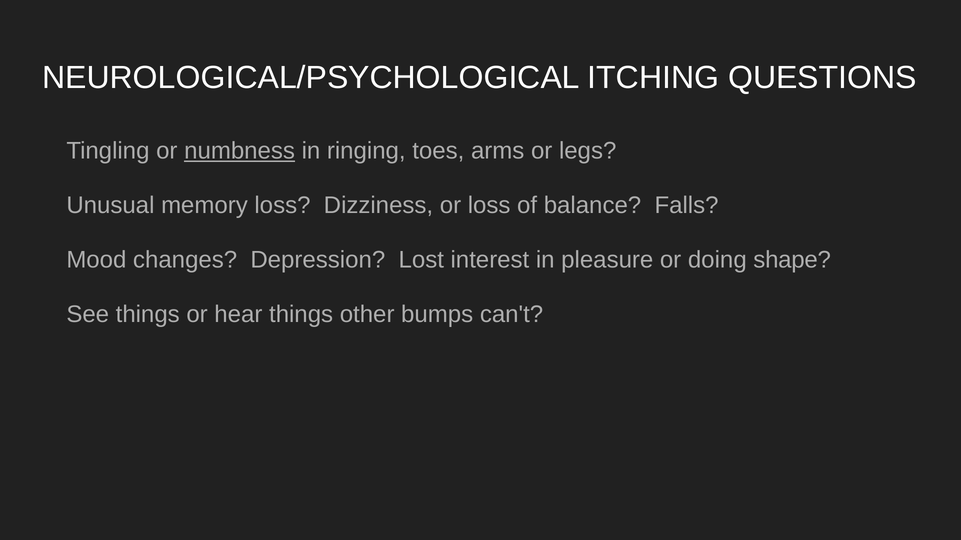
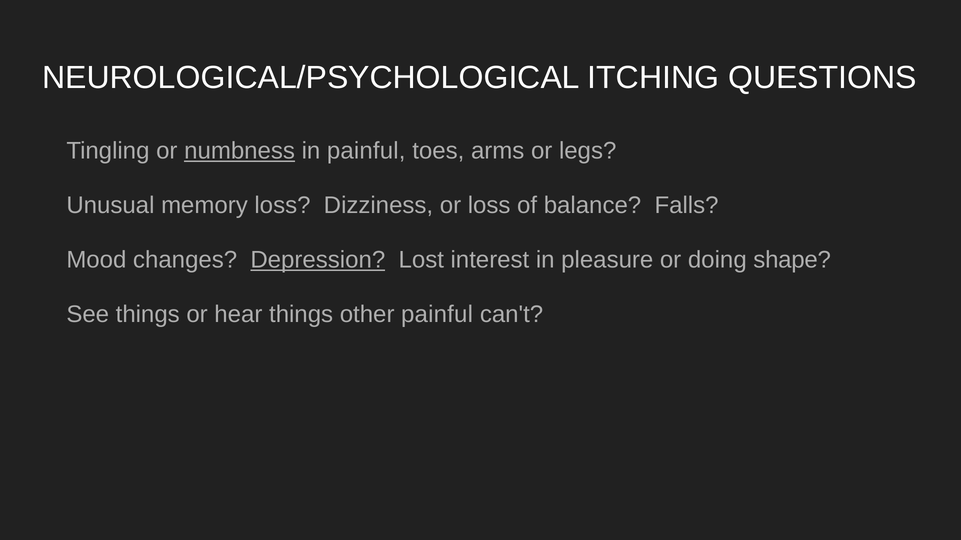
in ringing: ringing -> painful (366, 151)
Depression underline: none -> present (318, 260)
other bumps: bumps -> painful (437, 315)
